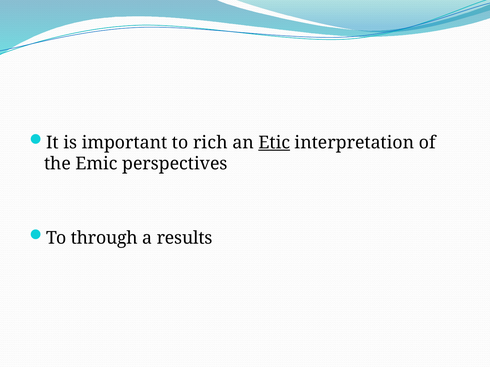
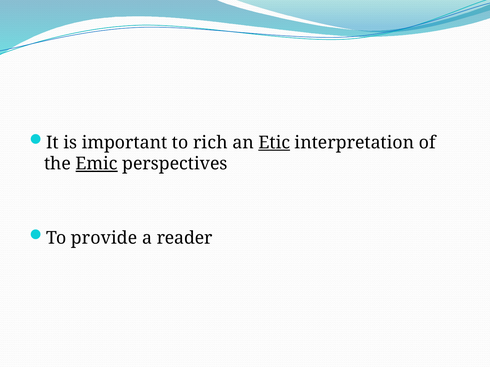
Emic underline: none -> present (97, 164)
through: through -> provide (104, 238)
results: results -> reader (185, 238)
